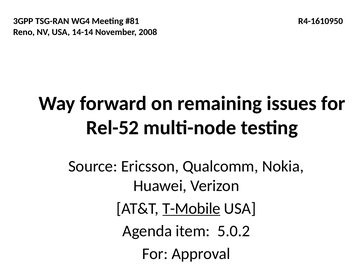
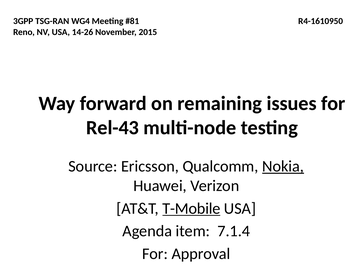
14-14: 14-14 -> 14-26 (83, 32)
2008: 2008 -> 2015 (148, 32)
Rel-52: Rel-52 -> Rel-43 (113, 128)
Nokia underline: none -> present (283, 166)
5.0.2: 5.0.2 -> 7.1.4 (234, 231)
